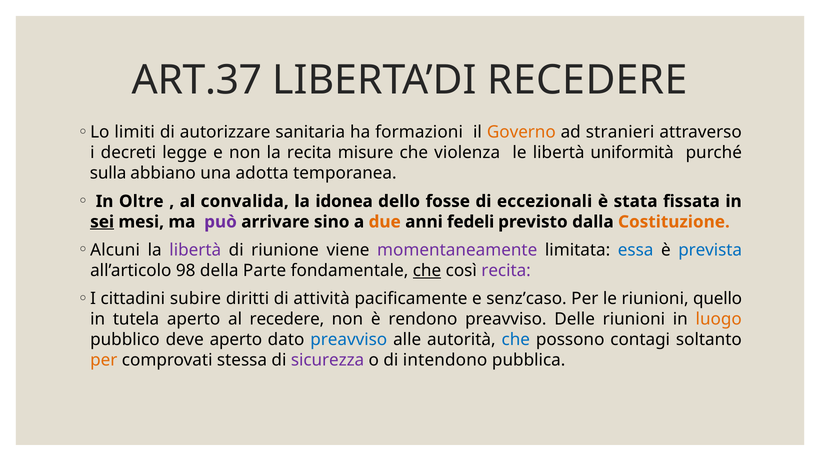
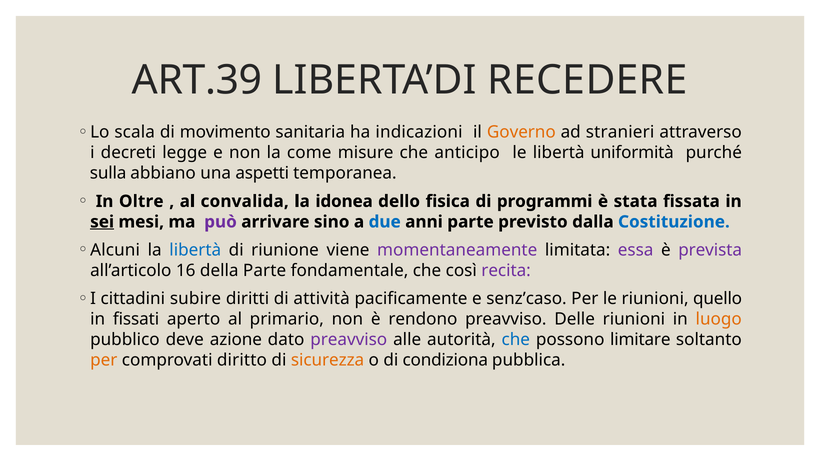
ART.37: ART.37 -> ART.39 (197, 80)
limiti: limiti -> scala (135, 132)
autorizzare: autorizzare -> movimento (225, 132)
formazioni: formazioni -> indicazioni (419, 132)
la recita: recita -> come (309, 153)
violenza: violenza -> anticipo (467, 153)
adotta: adotta -> aspetti (262, 173)
fosse: fosse -> fisica (448, 201)
eccezionali: eccezionali -> programmi (545, 201)
due colour: orange -> blue (385, 222)
anni fedeli: fedeli -> parte (470, 222)
Costituzione colour: orange -> blue (674, 222)
libertà colour: purple -> blue (195, 250)
essa colour: blue -> purple (636, 250)
prevista colour: blue -> purple (710, 250)
98: 98 -> 16 (186, 271)
che underline: present -> none (427, 271)
tutela: tutela -> fissati (136, 319)
al recedere: recedere -> primario (287, 319)
deve aperto: aperto -> azione (236, 340)
preavviso colour: blue -> purple (349, 340)
contagi: contagi -> limitare (640, 340)
stessa: stessa -> diritto (242, 361)
sicurezza colour: purple -> orange (328, 361)
intendono: intendono -> condiziona (445, 361)
